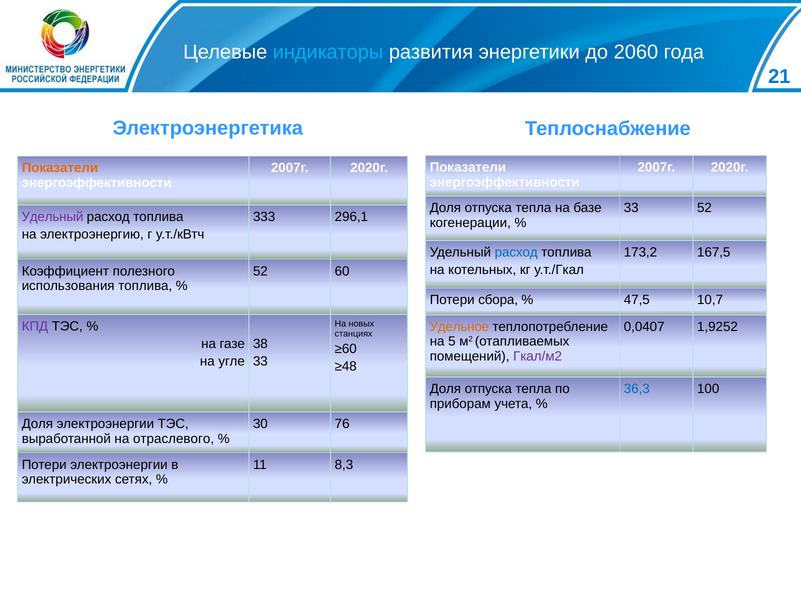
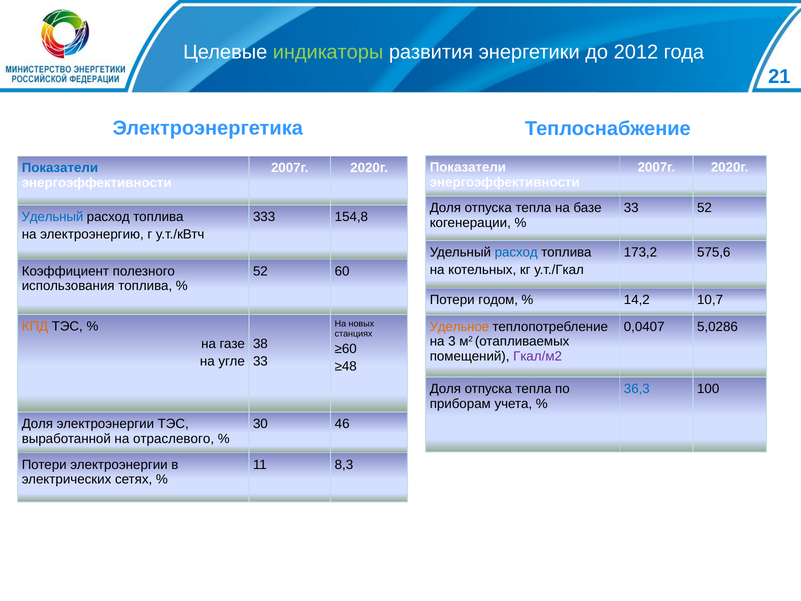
индикаторы colour: light blue -> light green (328, 52)
2060: 2060 -> 2012 (636, 52)
Показатели colour: orange -> blue (60, 168)
Удельный colour: purple -> blue (52, 217)
296,1: 296,1 -> 154,8 (351, 217)
167,5: 167,5 -> 575,6 (714, 252)
сбора: сбора -> годом (498, 300)
47,5: 47,5 -> 14,2 (637, 300)
КПД colour: purple -> orange (35, 326)
1,9252: 1,9252 -> 5,0286 (717, 326)
5: 5 -> 3 (452, 341)
76: 76 -> 46 (342, 424)
